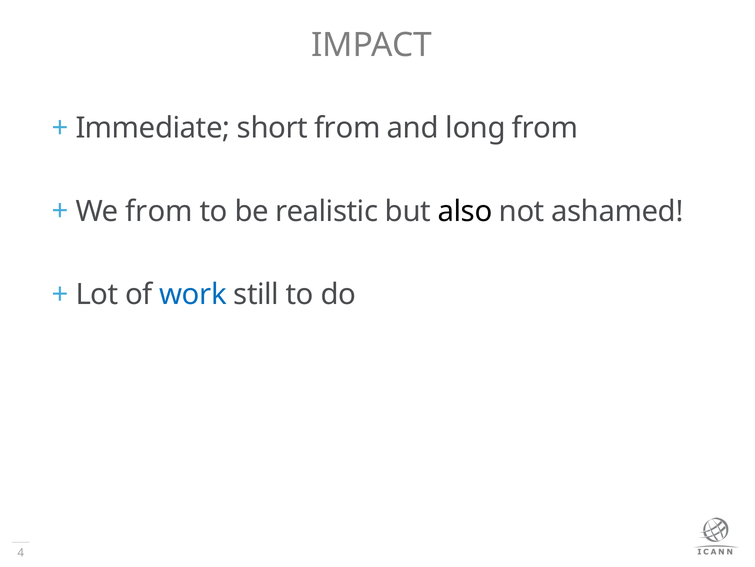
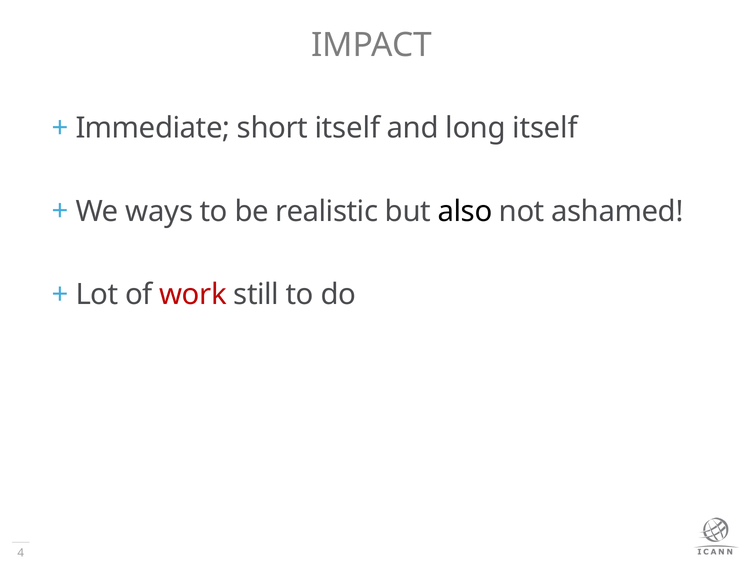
short from: from -> itself (347, 128)
long from: from -> itself (545, 128)
from: from -> ways (159, 211)
work colour: blue -> red (193, 294)
